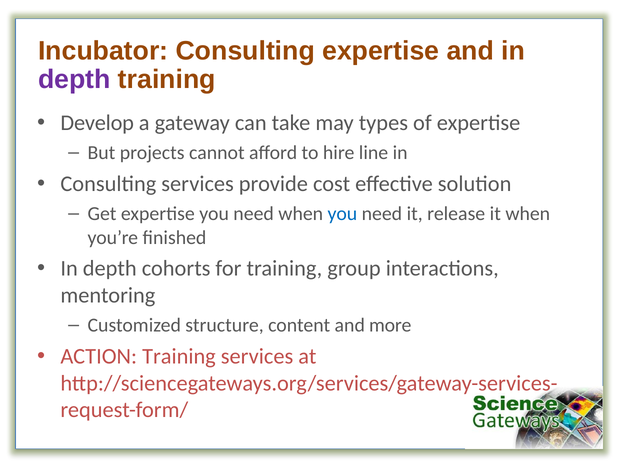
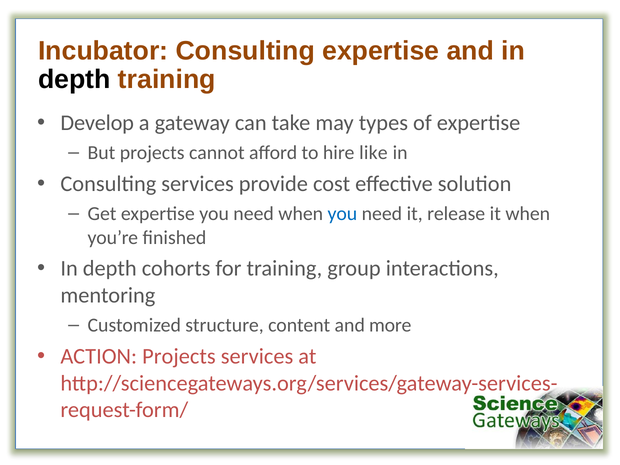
depth colour: purple -> black (74, 80)
line: line -> like (373, 153)
ACTION Training: Training -> Projects (179, 356)
